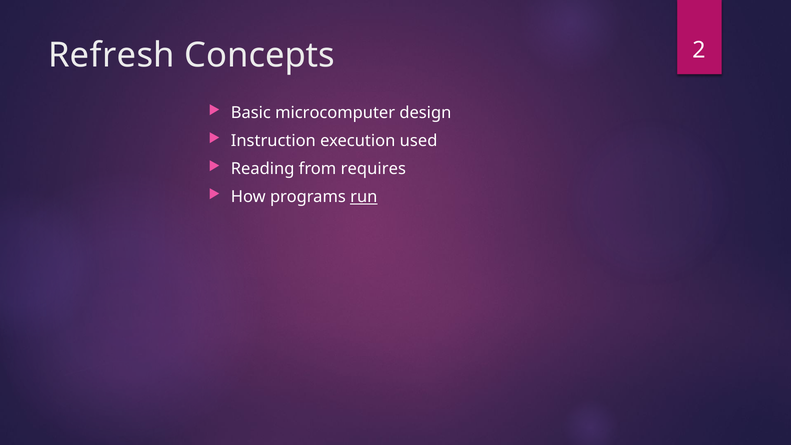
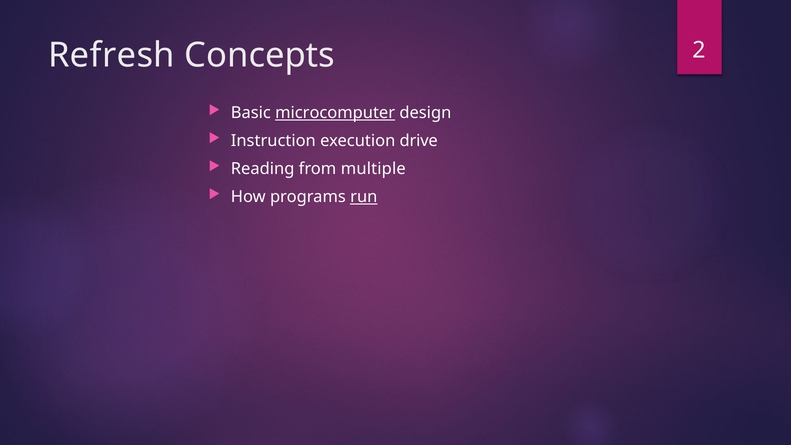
microcomputer underline: none -> present (335, 113)
used: used -> drive (419, 141)
requires: requires -> multiple (373, 169)
